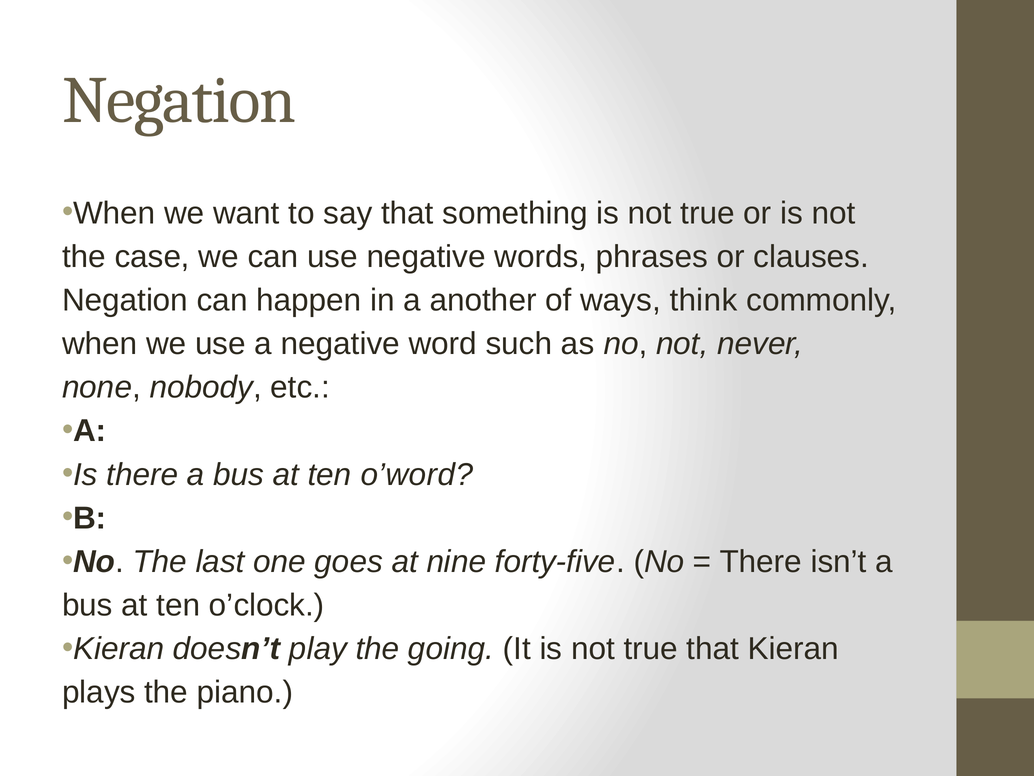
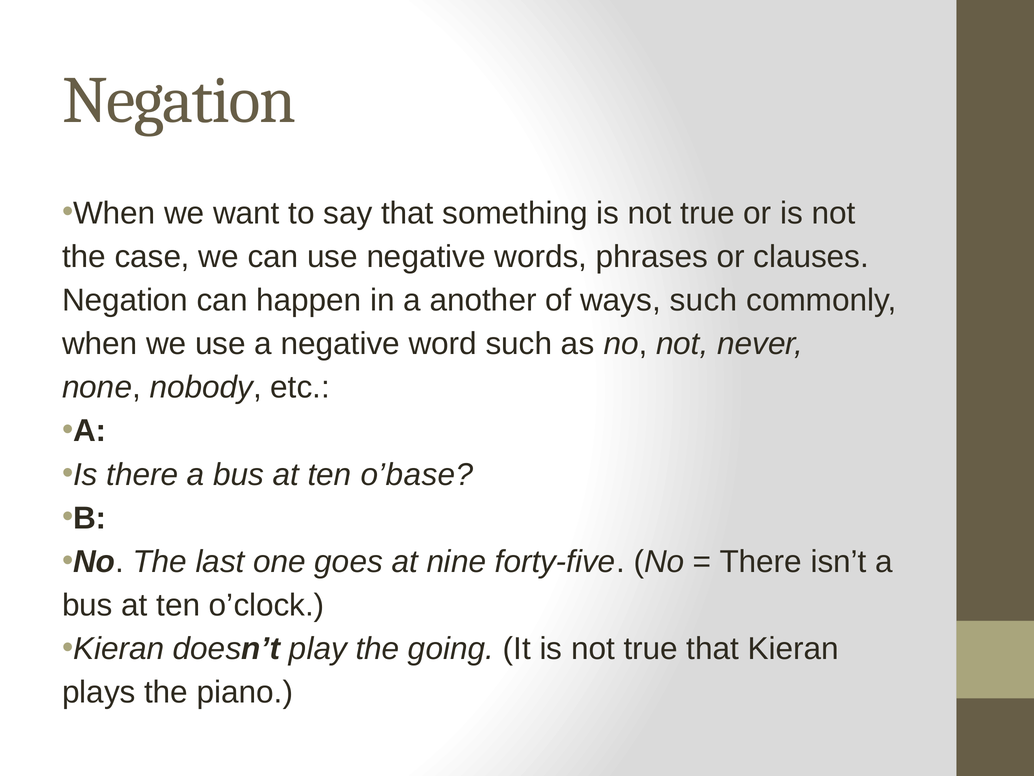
ways think: think -> such (703, 300)
o’word: o’word -> o’base (417, 474)
